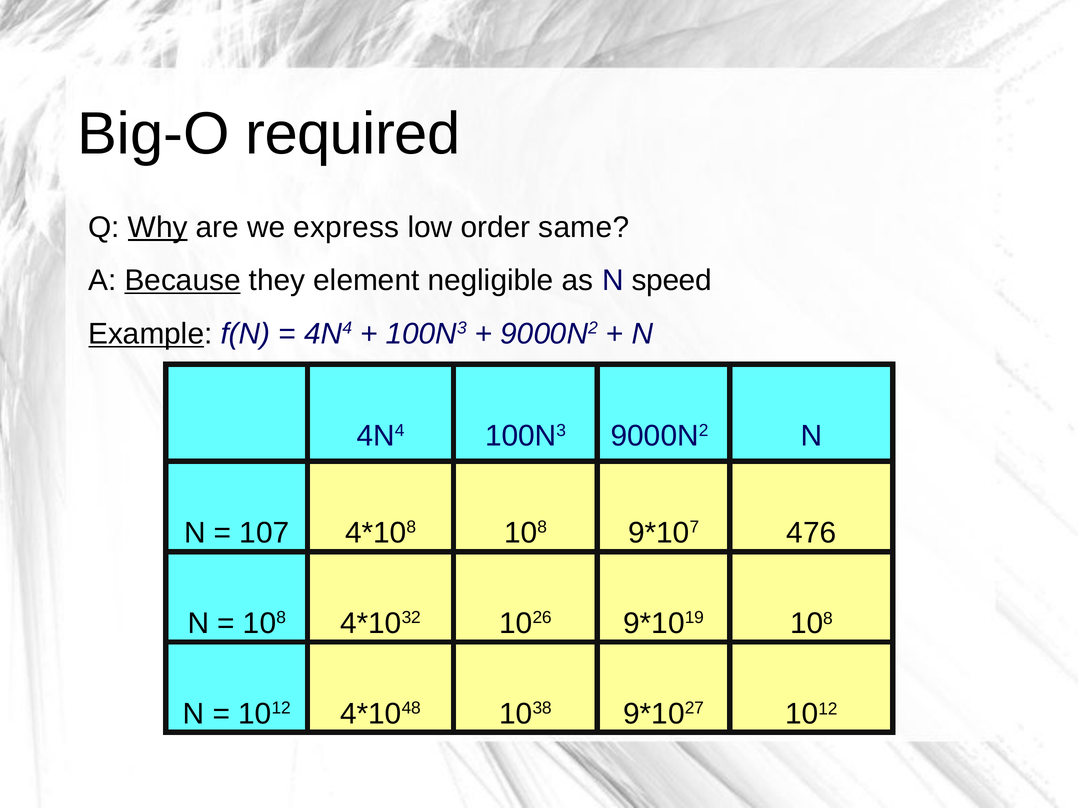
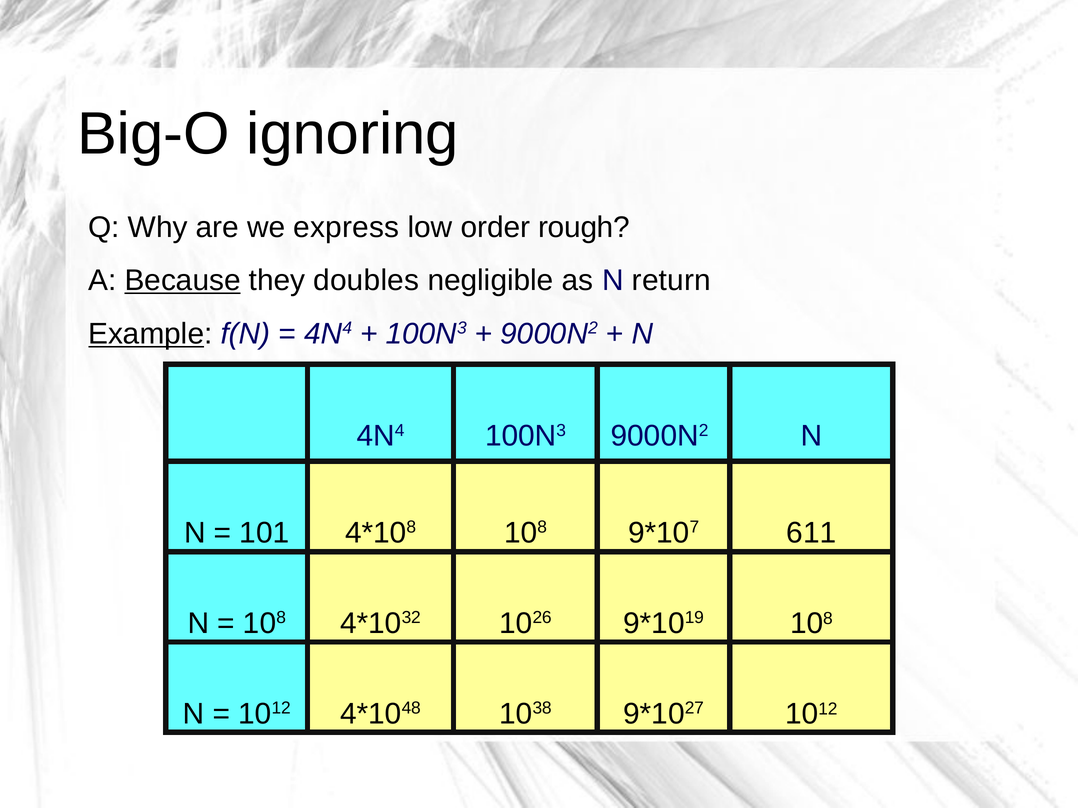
required: required -> ignoring (352, 134)
Why underline: present -> none (158, 227)
same: same -> rough (584, 227)
element: element -> doubles (366, 281)
speed: speed -> return (671, 281)
107: 107 -> 101 (264, 533)
476: 476 -> 611 (811, 533)
